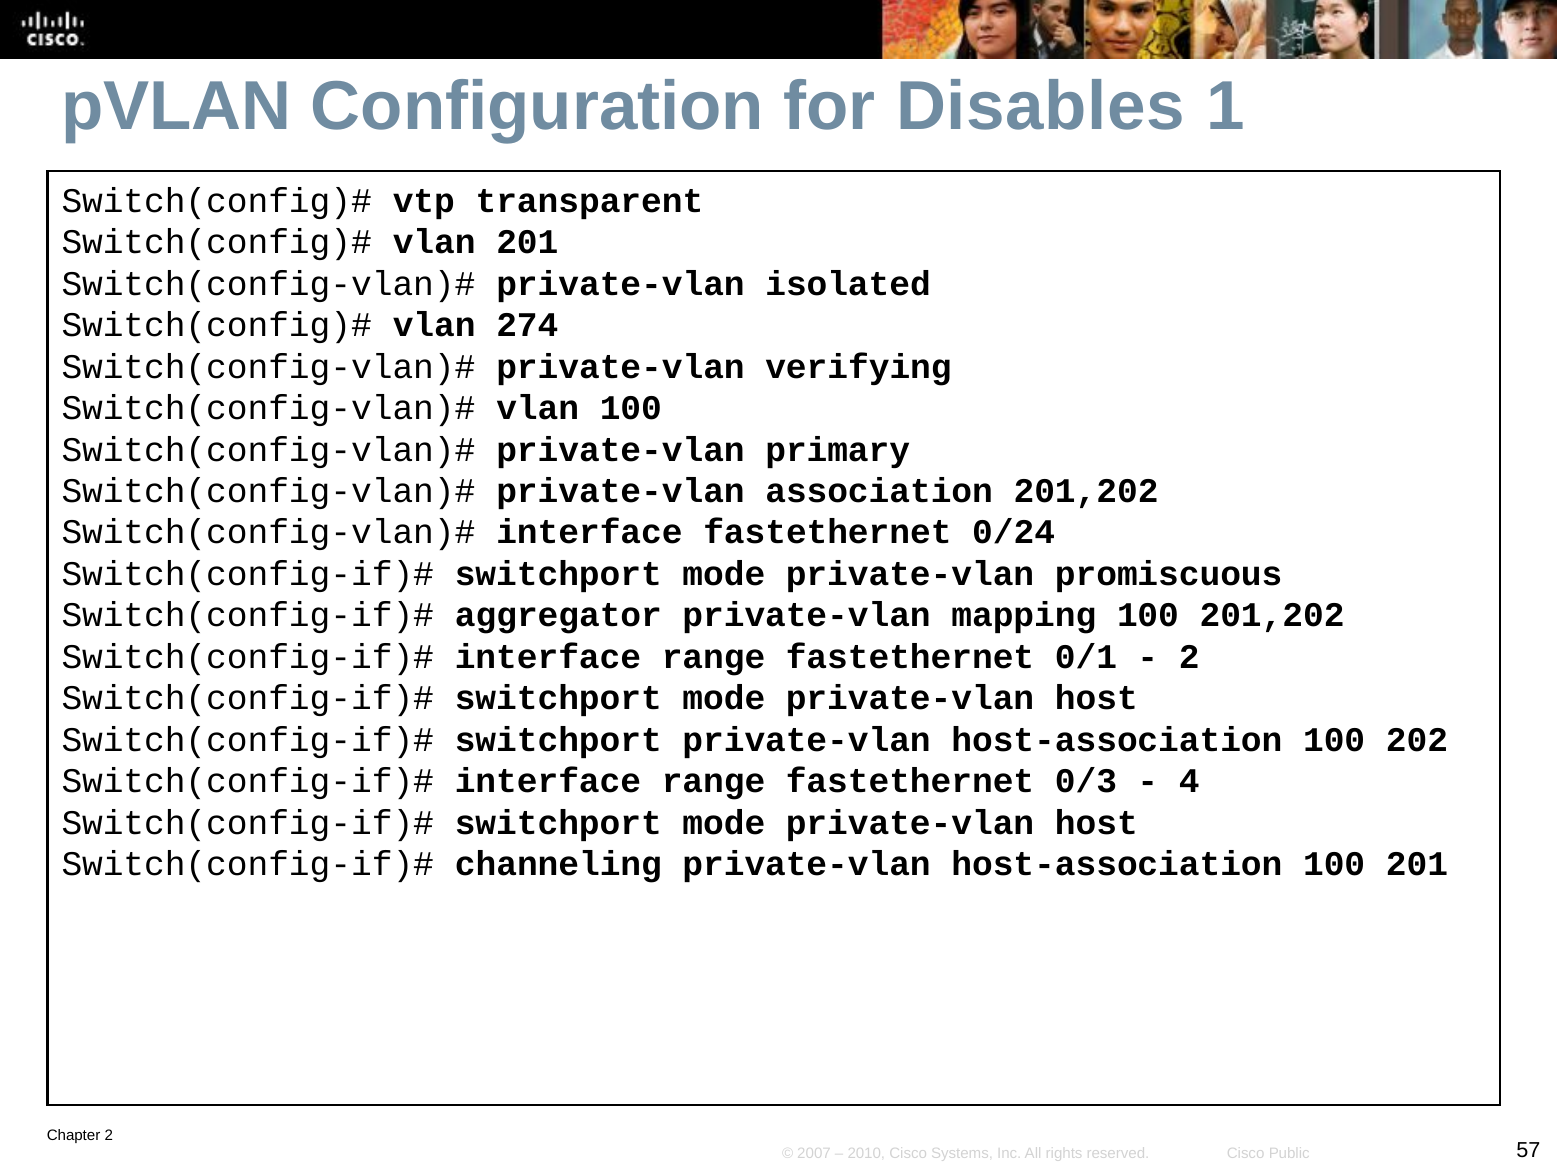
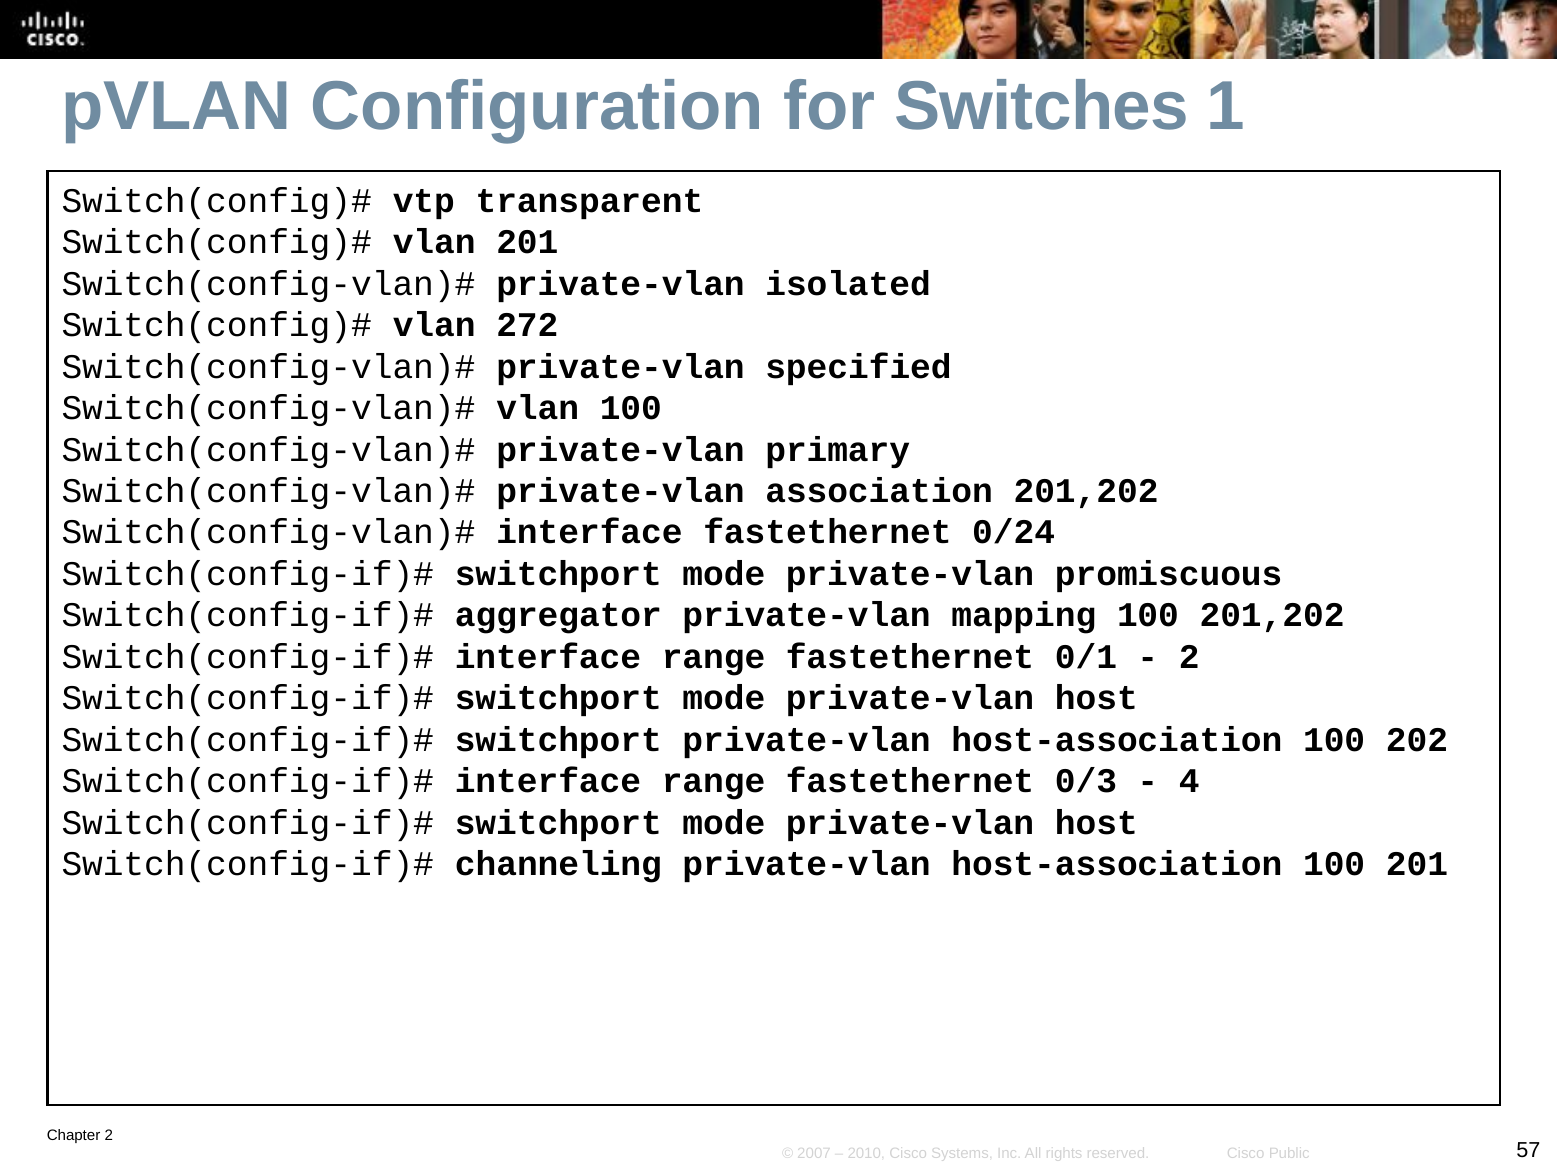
Disables: Disables -> Switches (1041, 107)
274: 274 -> 272 (527, 325)
verifying: verifying -> specified (858, 367)
